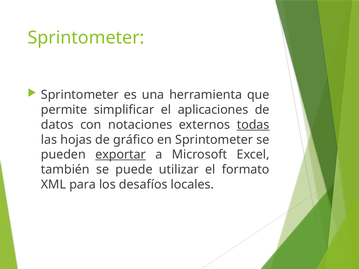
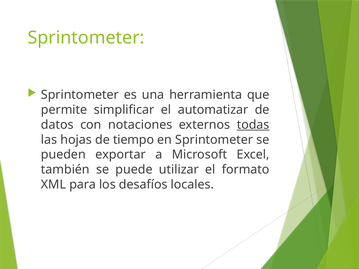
aplicaciones: aplicaciones -> automatizar (213, 110)
gráfico: gráfico -> tiempo (134, 140)
exportar underline: present -> none (121, 155)
